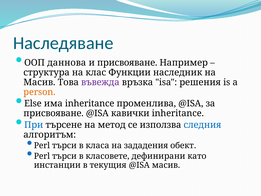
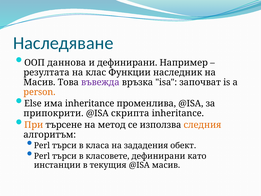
и присвояване: присвояване -> дефинирани (127, 63)
структура: структура -> резултата (46, 72)
решения: решения -> започват (200, 82)
присвояване: присвояване -> припокрити (53, 113)
кавички: кавички -> скрипта (130, 113)
При colour: blue -> orange (34, 125)
следния colour: blue -> orange (202, 125)
